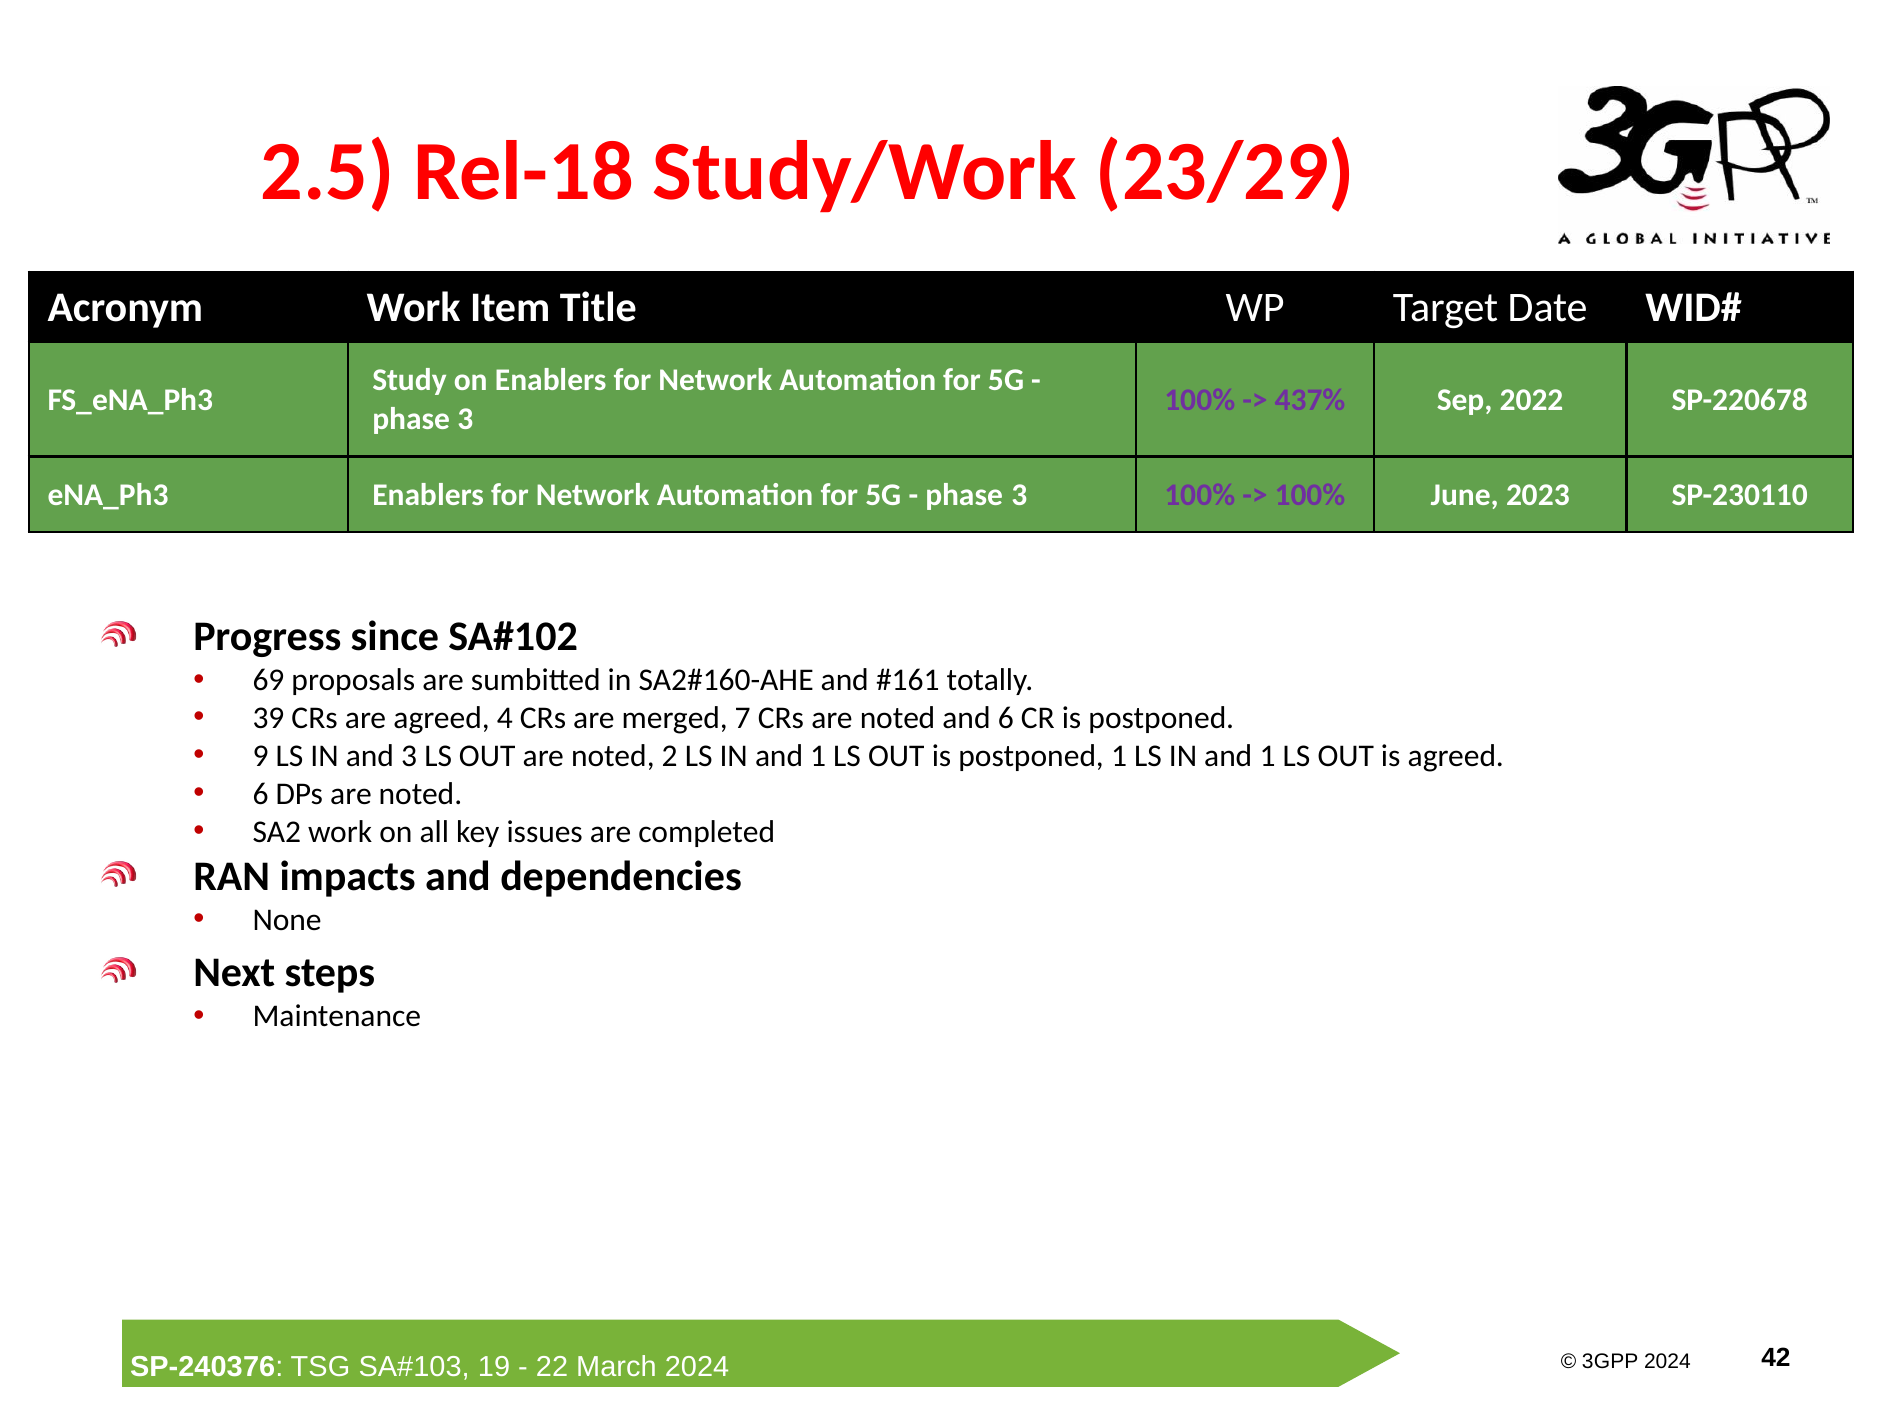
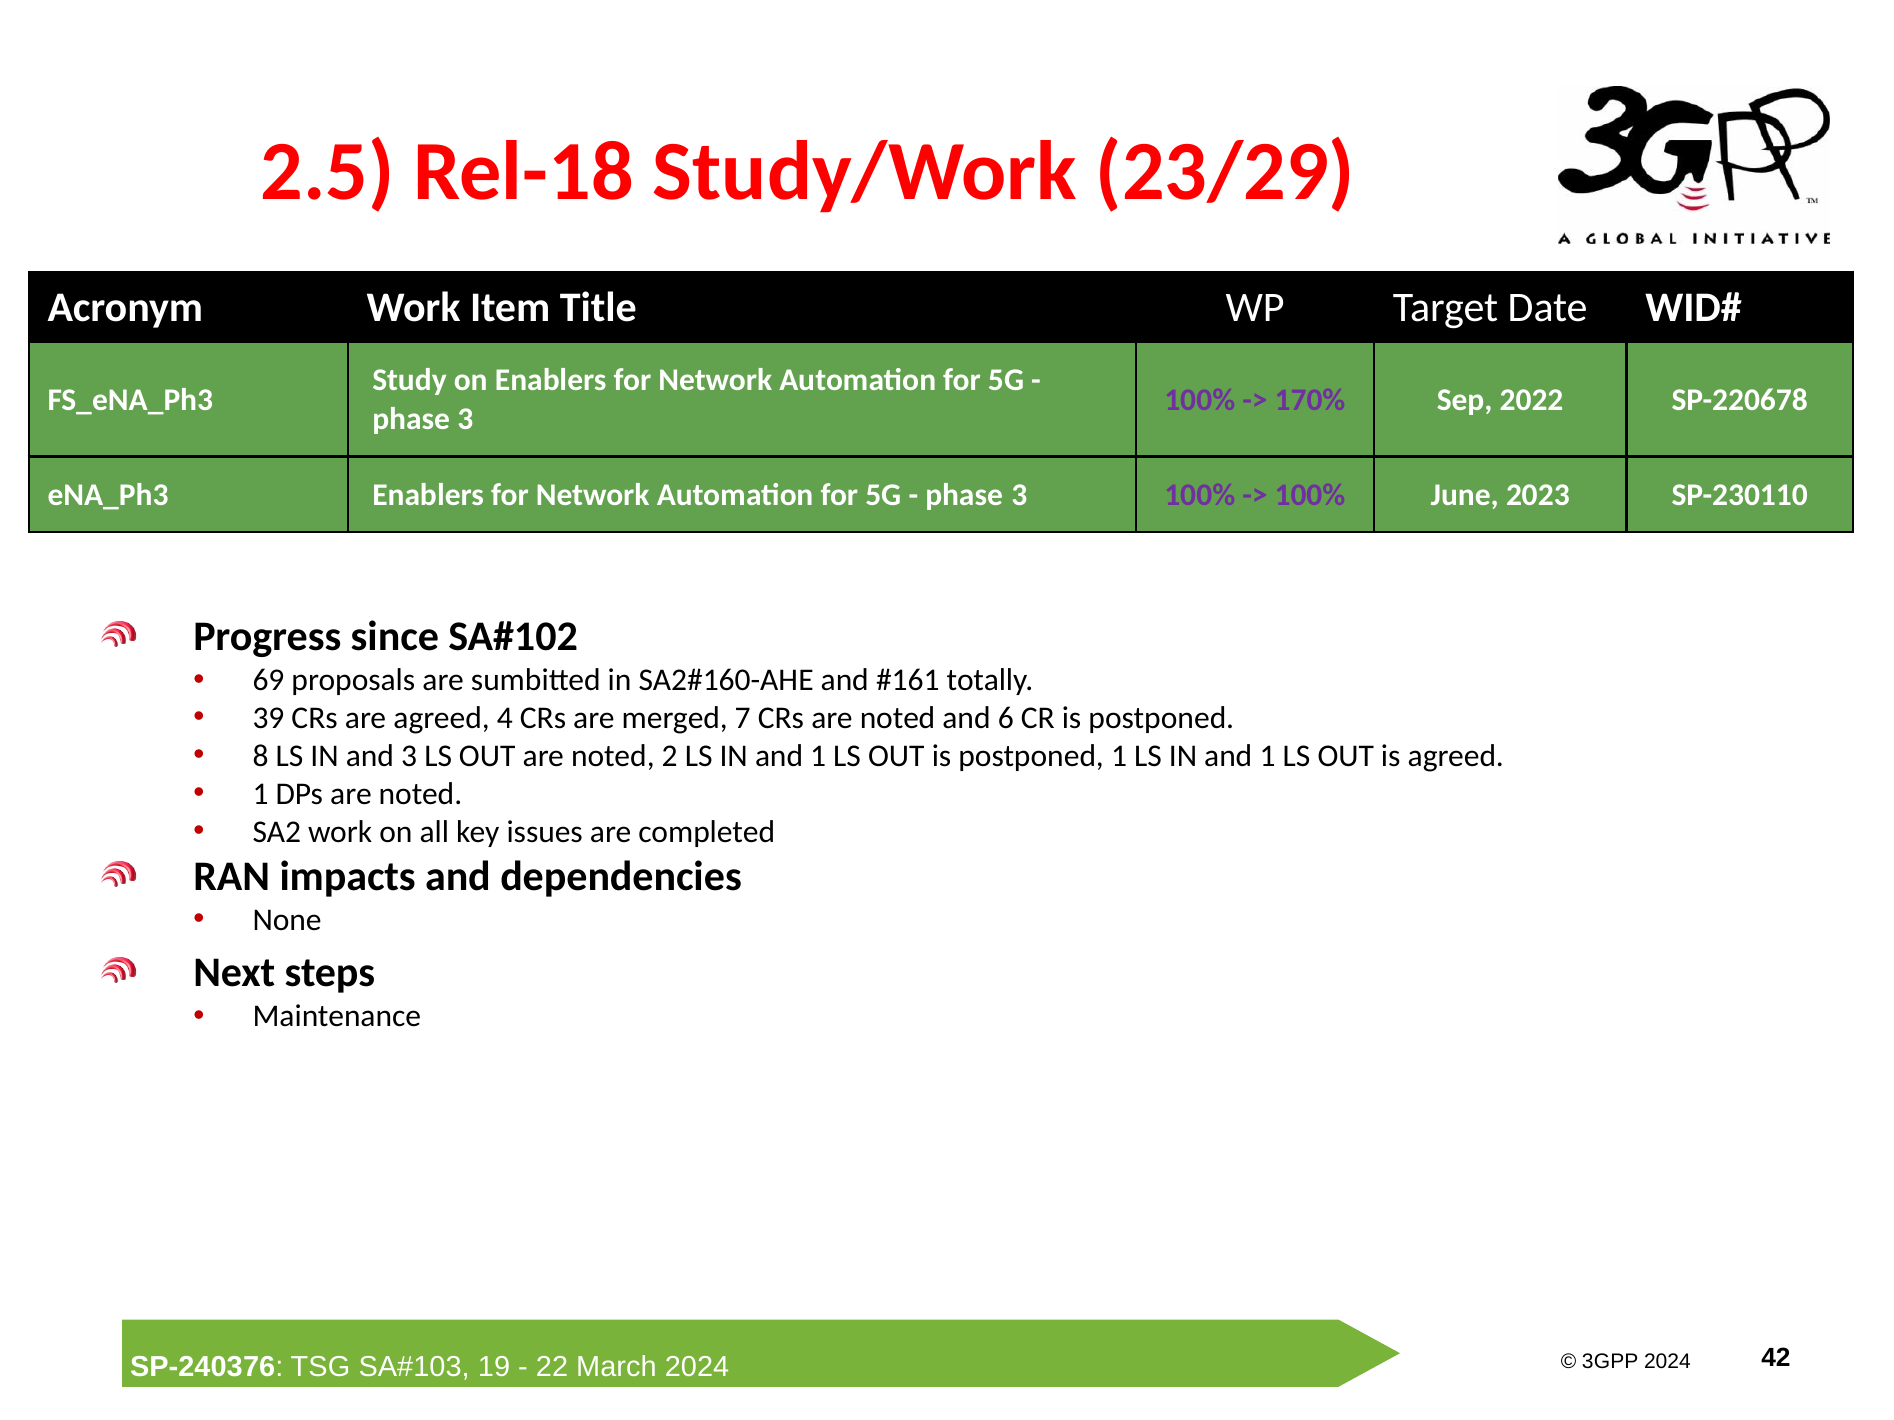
437%: 437% -> 170% (1310, 400)
9: 9 -> 8 (261, 756)
6: 6 -> 1 (261, 794)
